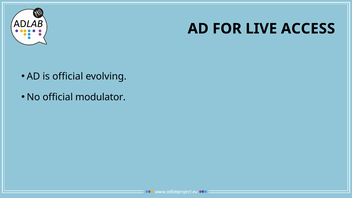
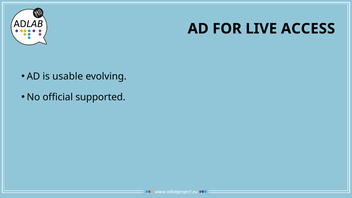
is official: official -> usable (68, 76)
modulator: modulator -> supported (100, 97)
